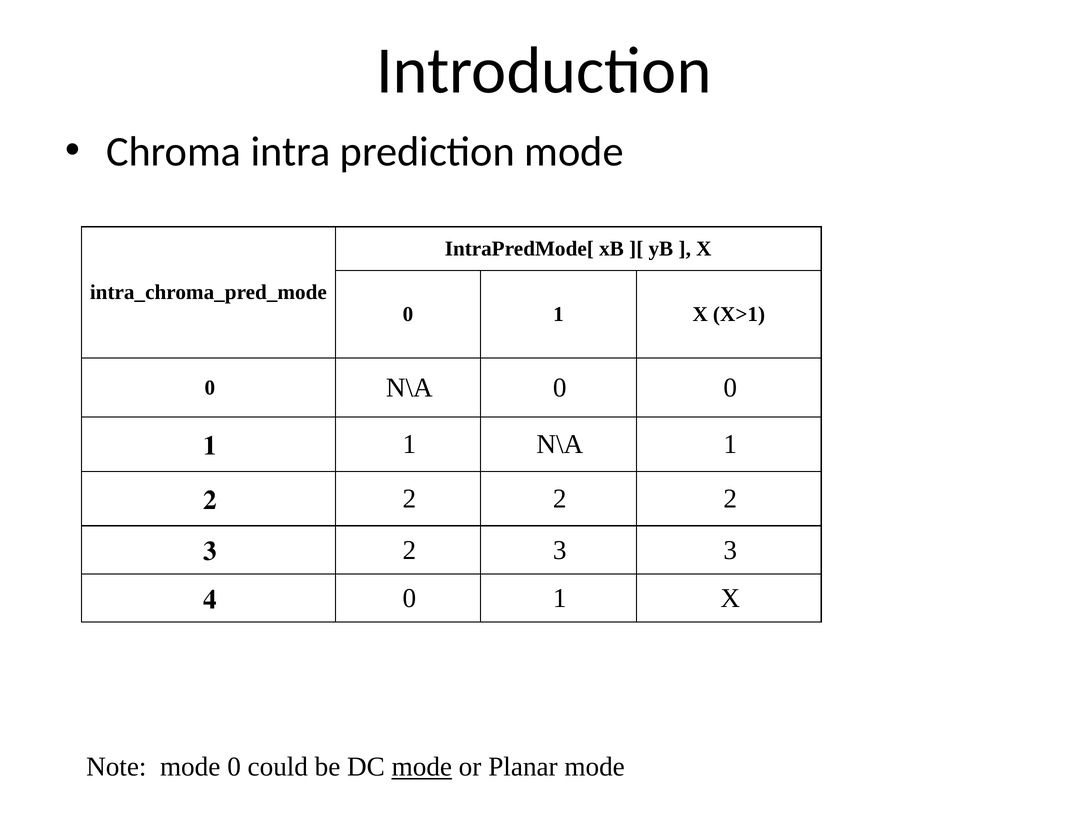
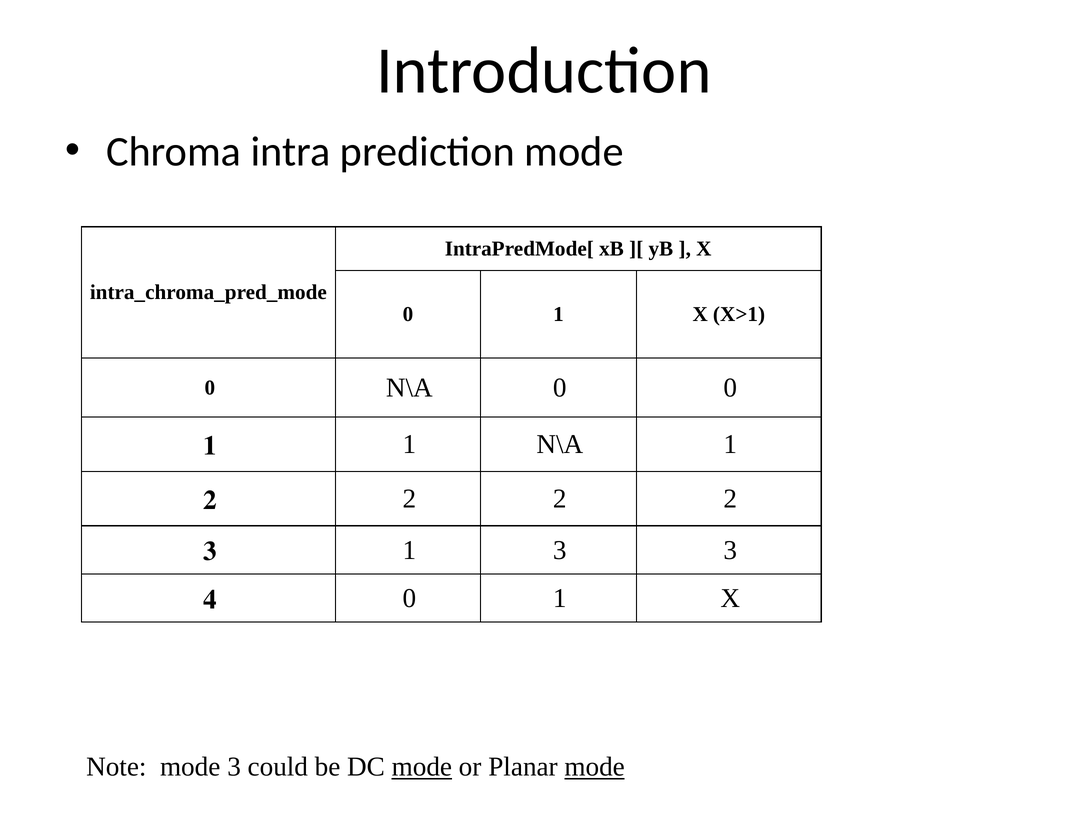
3 2: 2 -> 1 (409, 550)
mode 0: 0 -> 3 (234, 767)
mode underline: none -> present (595, 767)
